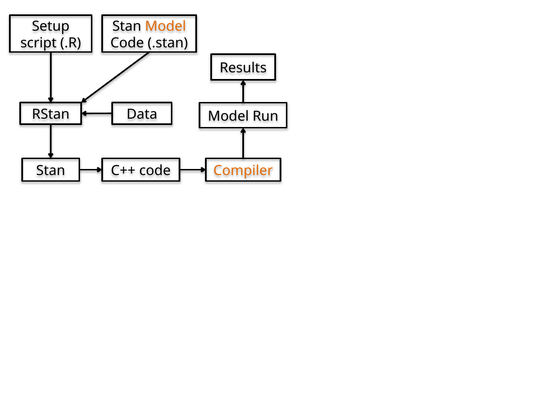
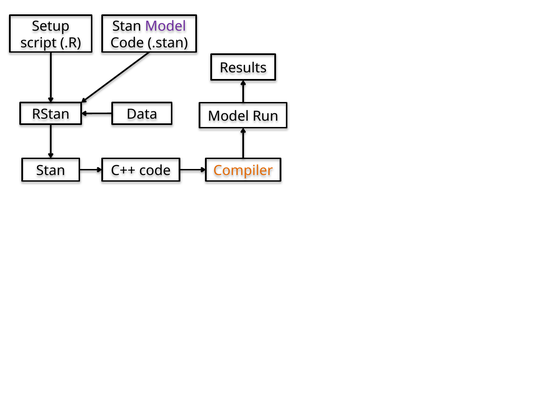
Model colour: orange -> purple (166, 26)
